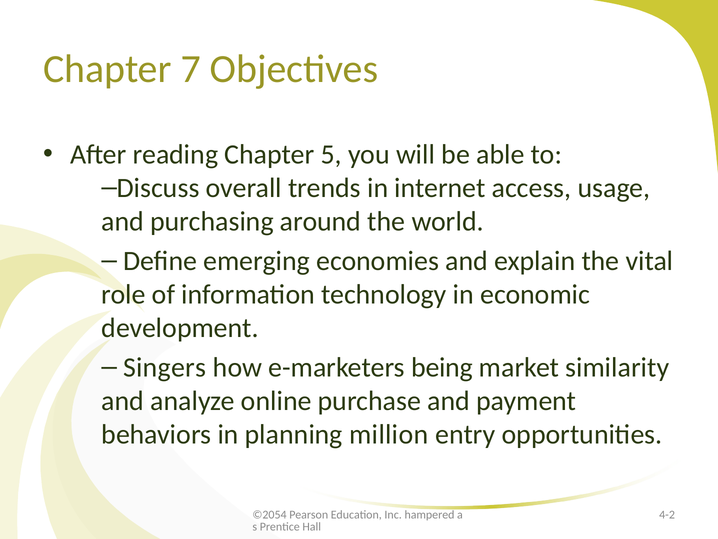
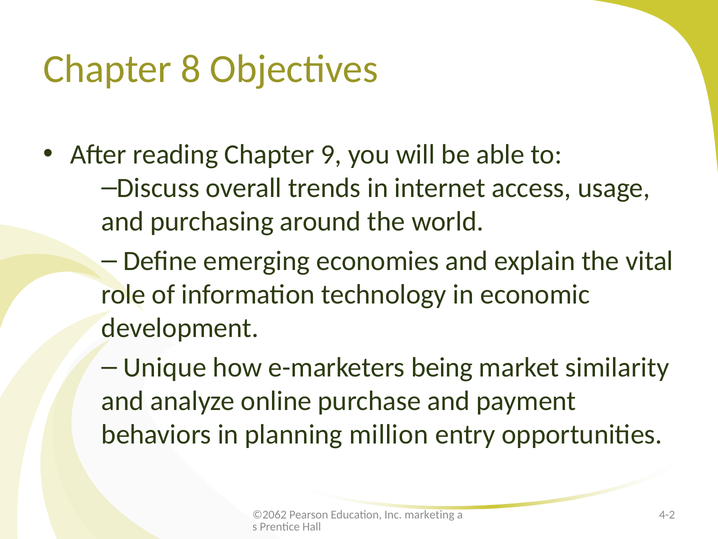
7: 7 -> 8 (191, 69)
5: 5 -> 9 (331, 155)
Singers: Singers -> Unique (165, 367)
©2054: ©2054 -> ©2062 (270, 514)
hampered: hampered -> marketing (429, 514)
